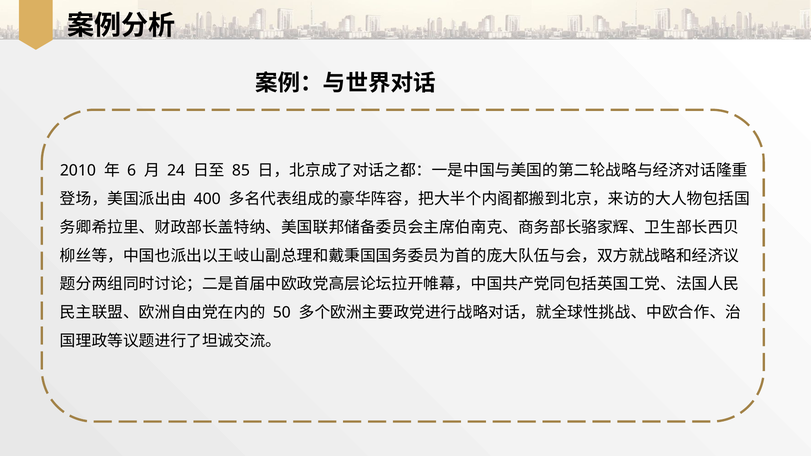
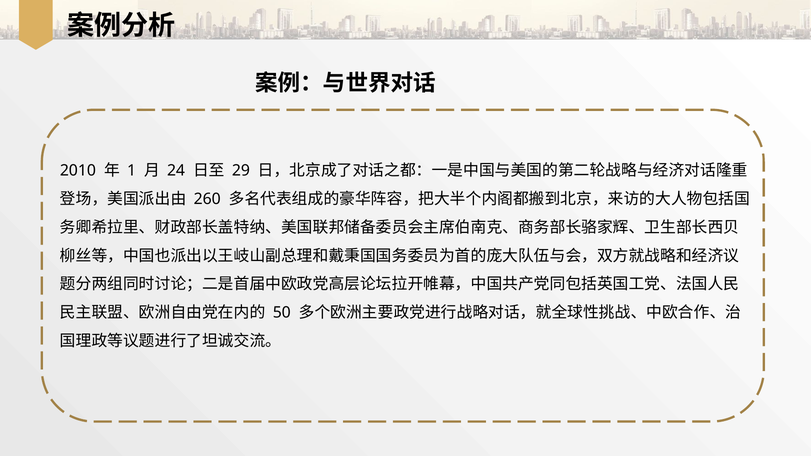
6: 6 -> 1 (132, 171)
85: 85 -> 29 (241, 171)
400: 400 -> 260 (207, 199)
